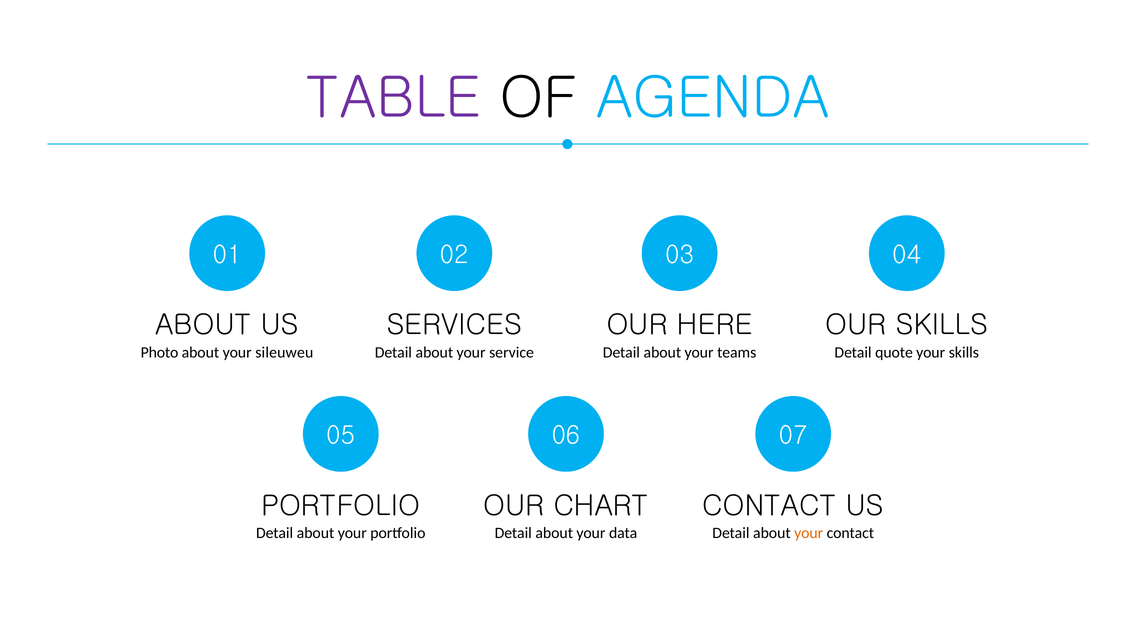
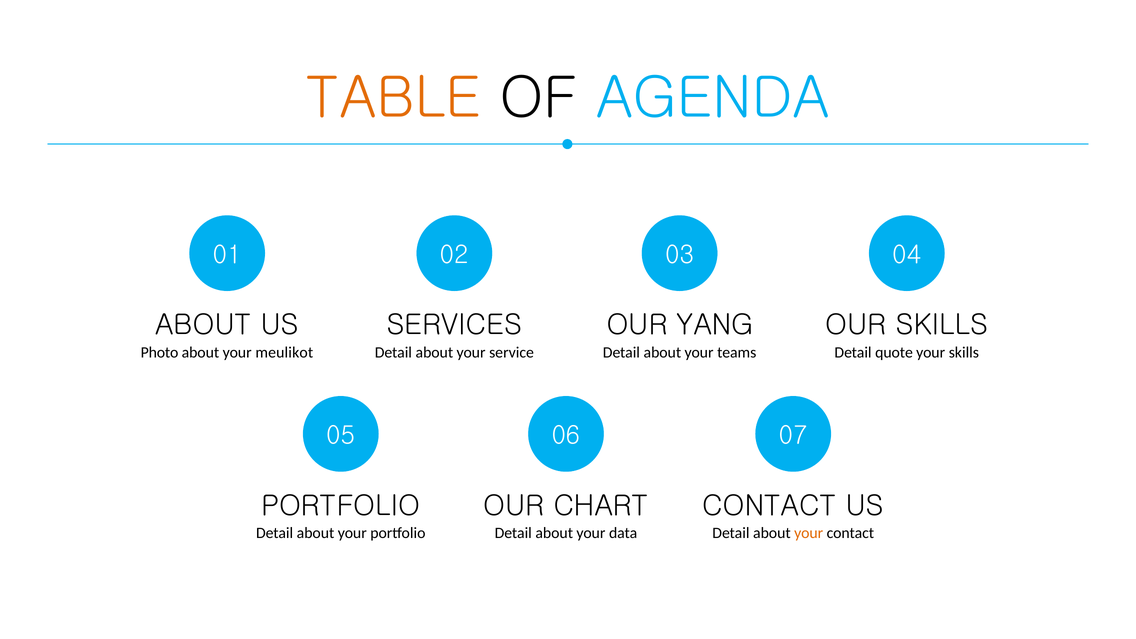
TABLE colour: purple -> orange (394, 98)
HERE: HERE -> YANG (715, 325)
sileuweu: sileuweu -> meulikot (284, 352)
